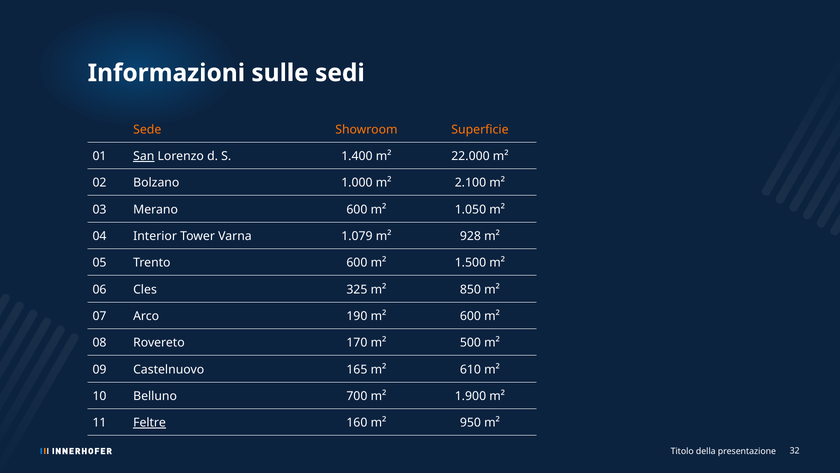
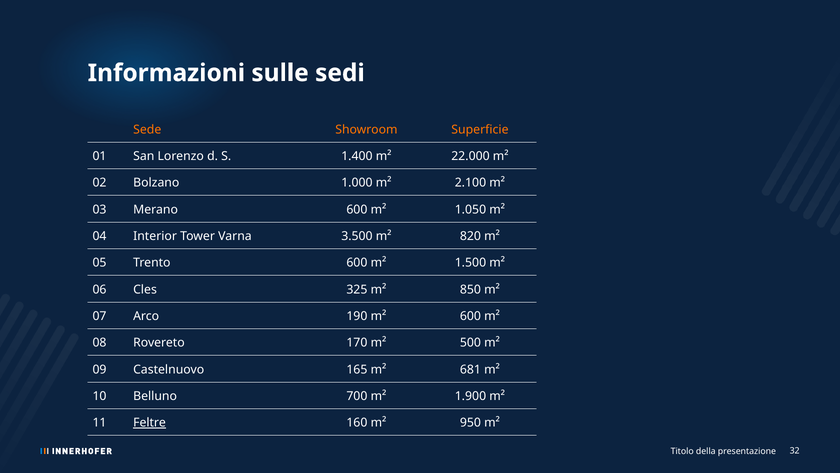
San underline: present -> none (144, 156)
1.079: 1.079 -> 3.500 (357, 236)
928: 928 -> 820 (470, 236)
610: 610 -> 681 (470, 369)
